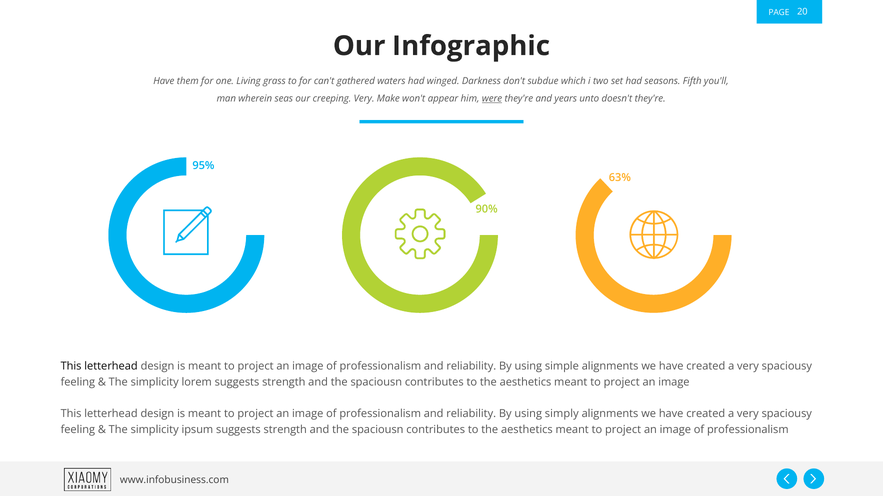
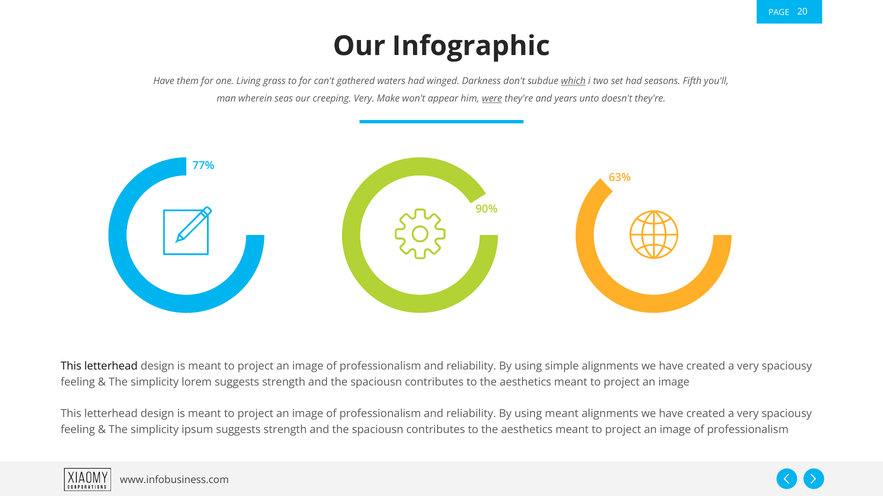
which underline: none -> present (573, 81)
95%: 95% -> 77% (203, 166)
using simply: simply -> meant (562, 414)
